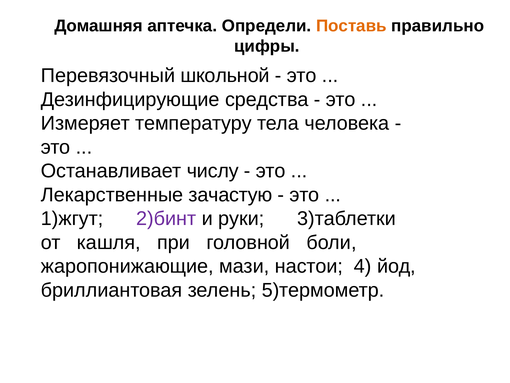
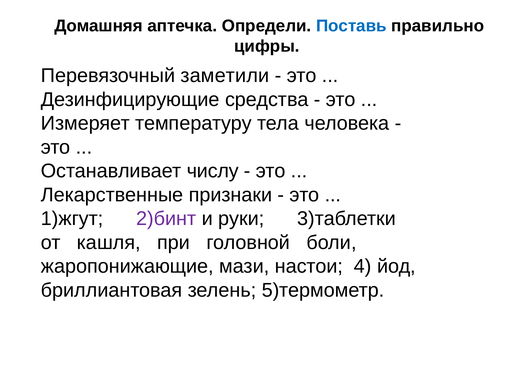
Поставь colour: orange -> blue (351, 26)
школьной: школьной -> заметили (225, 76)
зачастую: зачастую -> признаки (230, 195)
